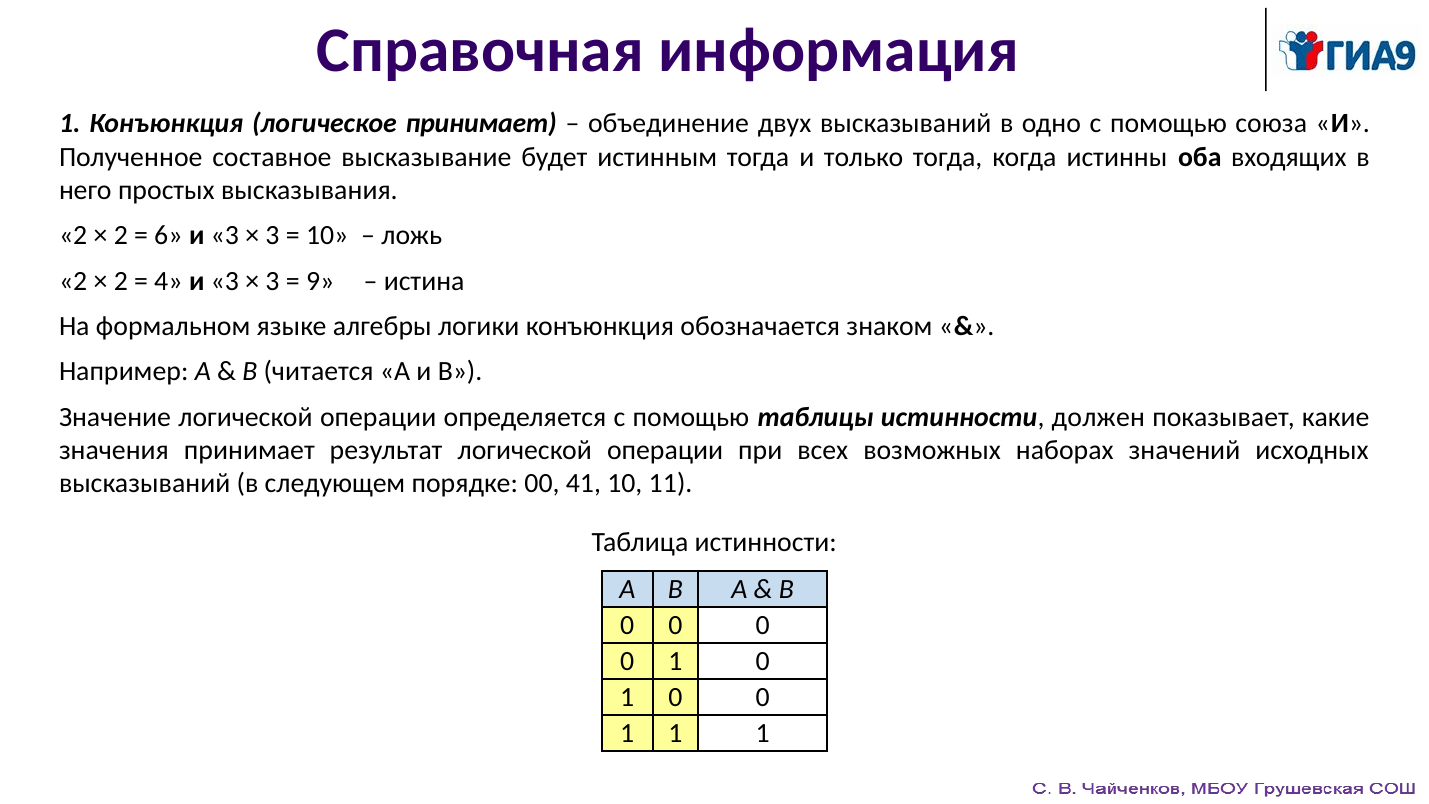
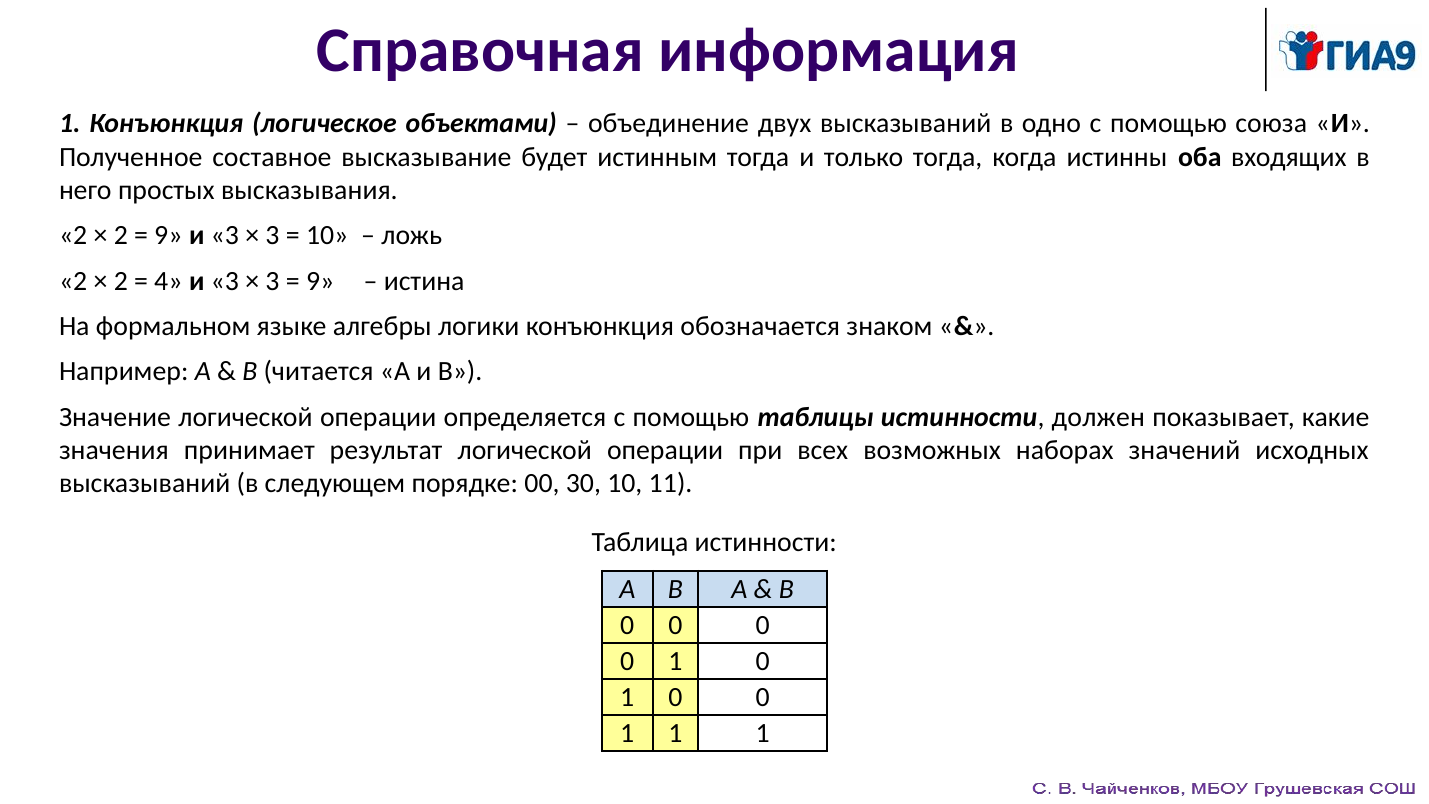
логическое принимает: принимает -> объектами (481, 124)
6: 6 -> 9 (168, 236)
41: 41 -> 30 (583, 484)
